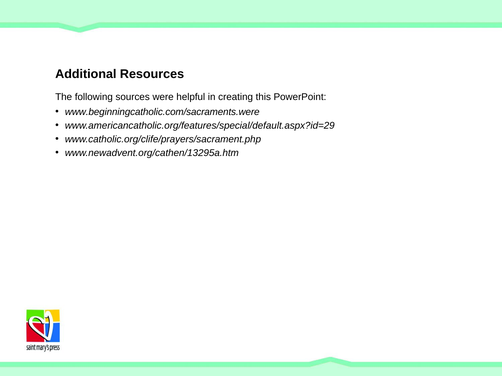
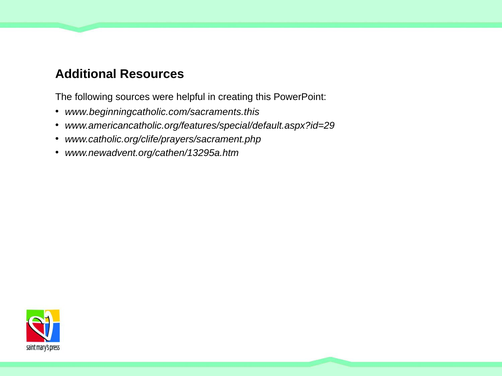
www.beginningcatholic.com/sacraments.were: www.beginningcatholic.com/sacraments.were -> www.beginningcatholic.com/sacraments.this (162, 112)
